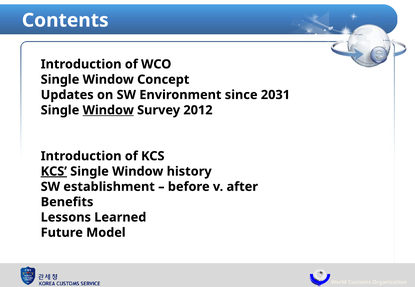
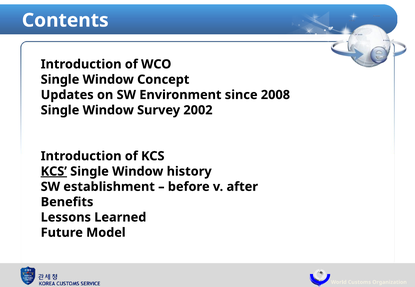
2031: 2031 -> 2008 (275, 95)
Window underline: present -> none (108, 110)
2012: 2012 -> 2002 (198, 110)
